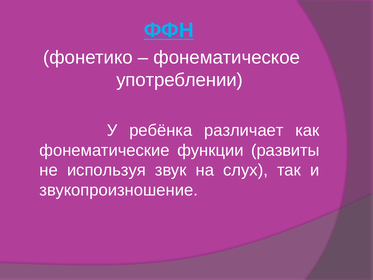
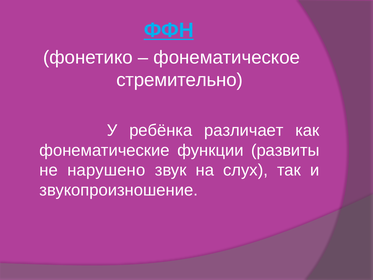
употреблении: употреблении -> стремительно (180, 80)
используя: используя -> нарушено (106, 170)
